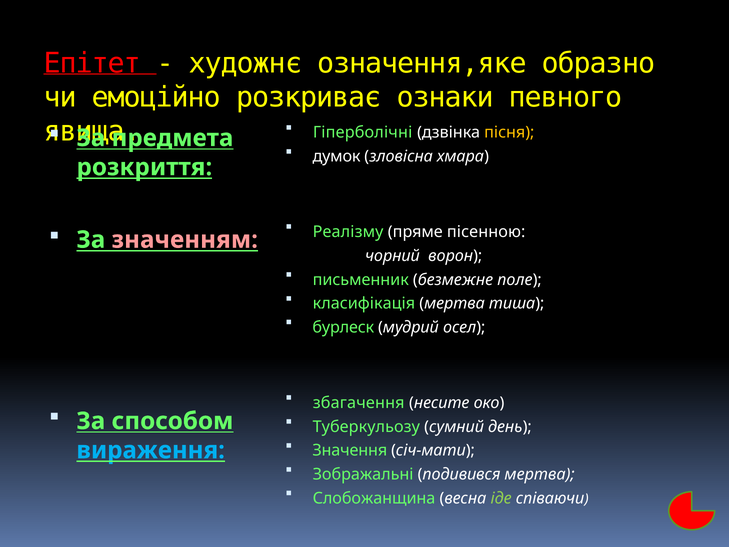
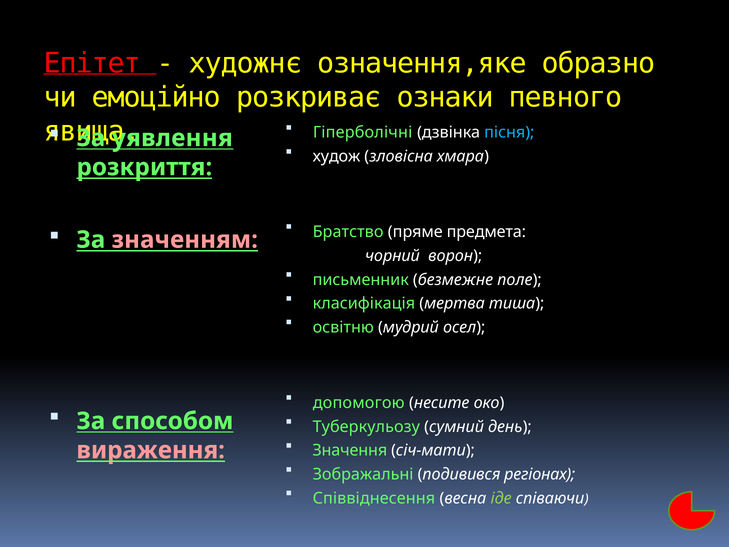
пісня colour: yellow -> light blue (509, 133)
предмета: предмета -> уявлення (172, 138)
думок: думок -> худож (337, 156)
Реалізму: Реалізму -> Братство (348, 232)
пісенною: пісенною -> предмета (486, 232)
бурлеск: бурлеск -> освітню (343, 327)
збагачення: збагачення -> допомогою (359, 403)
вираження colour: light blue -> pink (151, 450)
подивився мертва: мертва -> регіонах (540, 474)
Слобожанщина: Слобожанщина -> Співвіднесення (374, 498)
